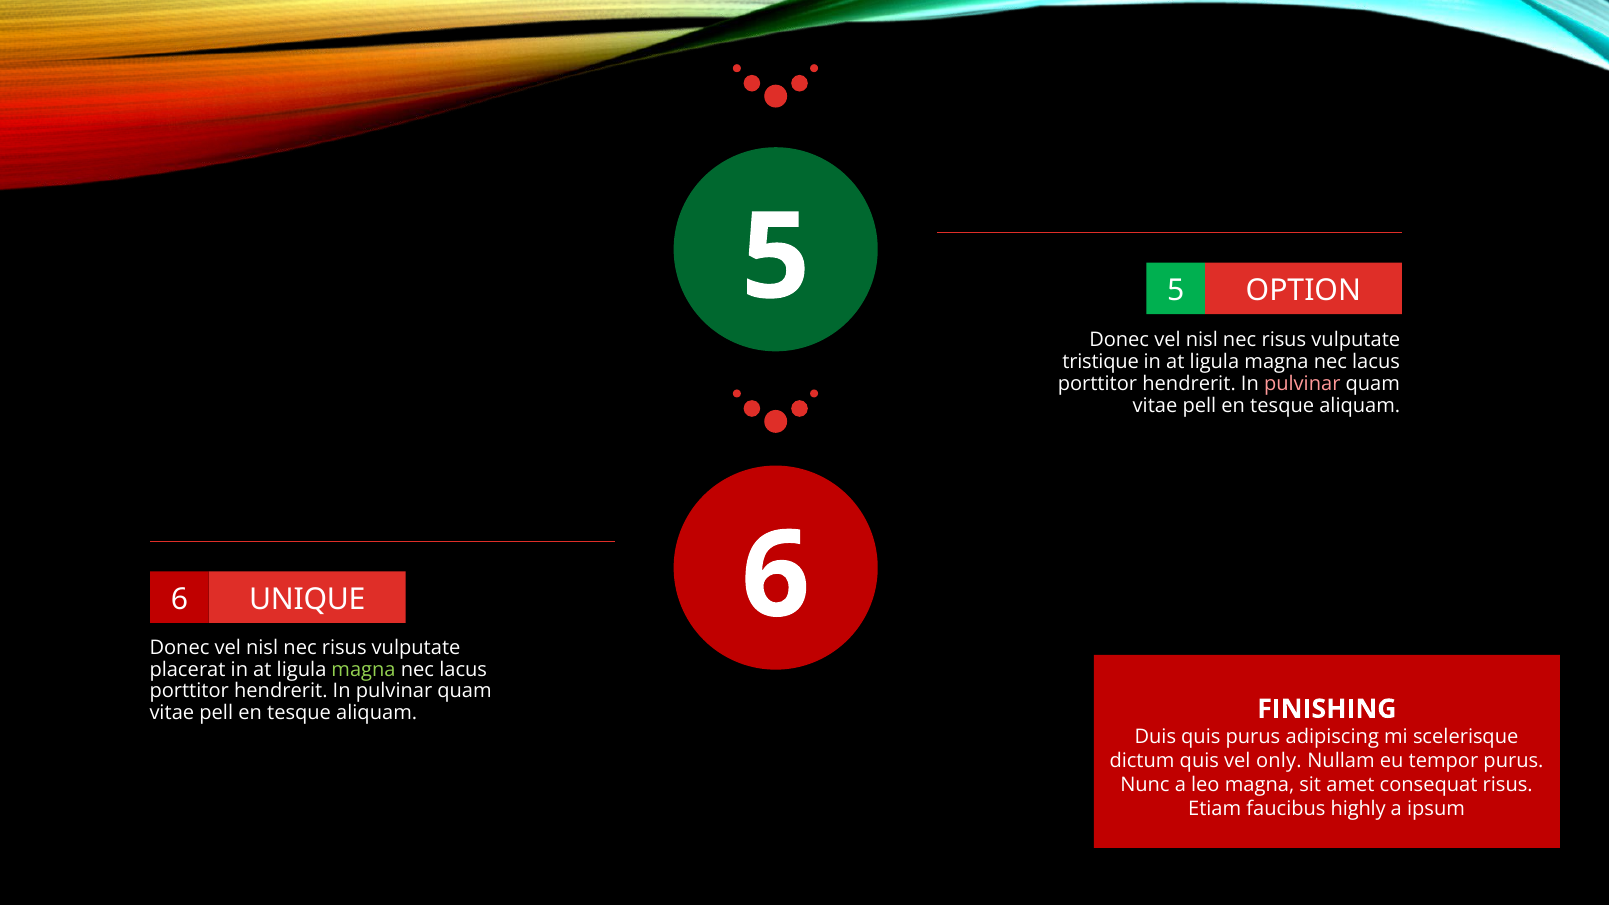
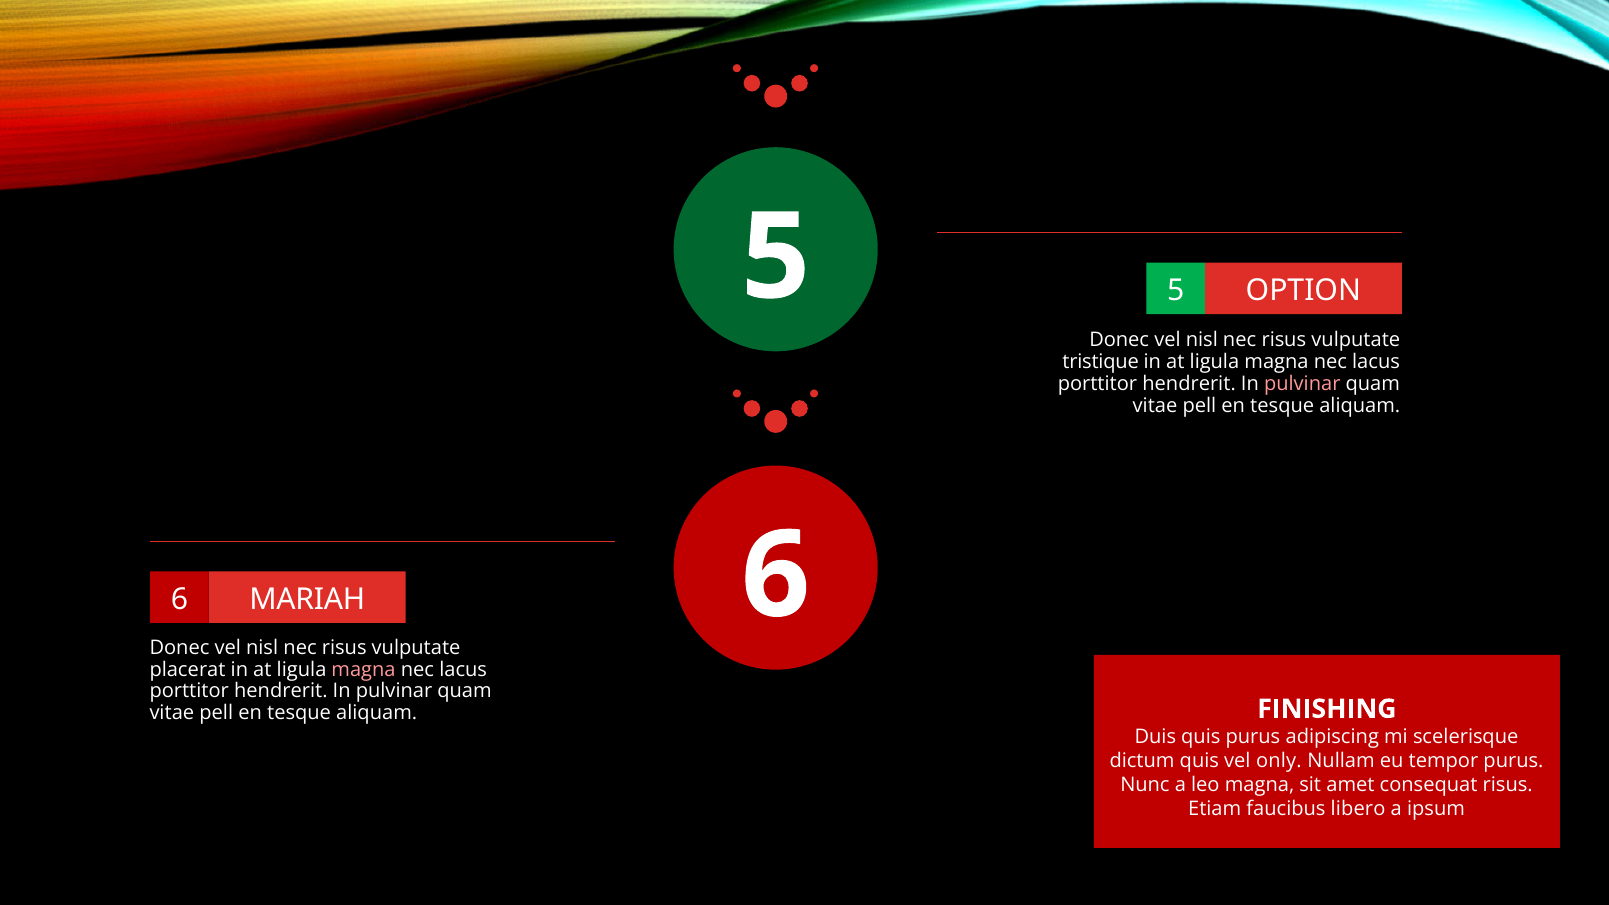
UNIQUE: UNIQUE -> MARIAH (307, 599)
magna colour: light green -> pink (364, 670)
highly: highly -> libero (1358, 809)
